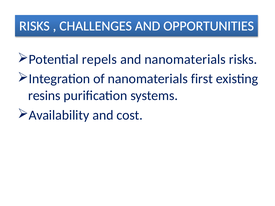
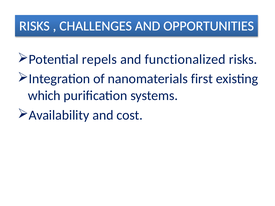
and nanomaterials: nanomaterials -> functionalized (185, 59)
resins: resins -> which (44, 96)
